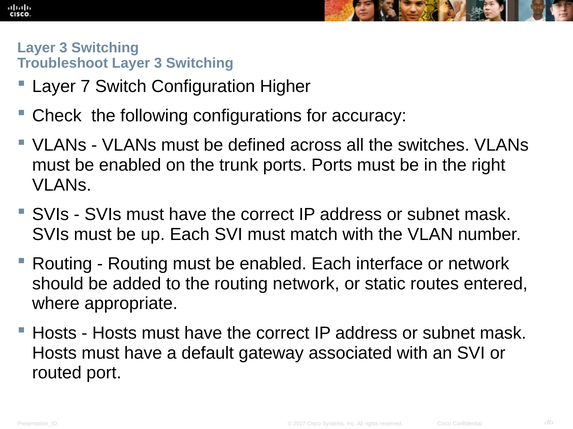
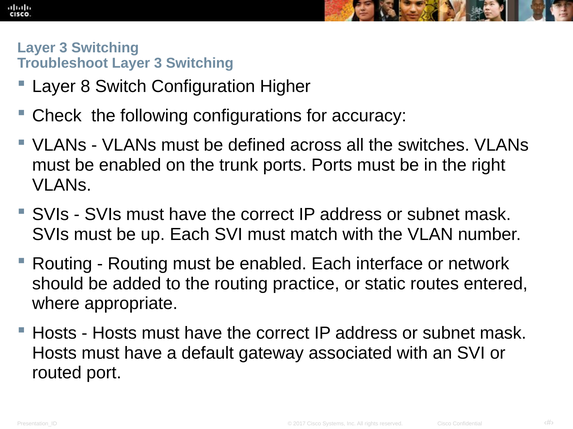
7: 7 -> 8 (85, 86)
routing network: network -> practice (306, 284)
